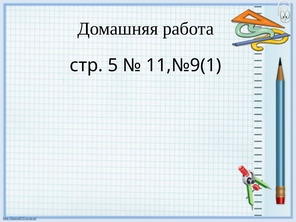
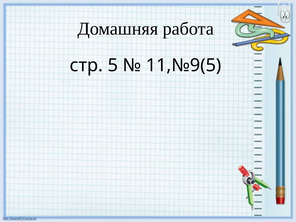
11,№9(1: 11,№9(1 -> 11,№9(5 (184, 65)
